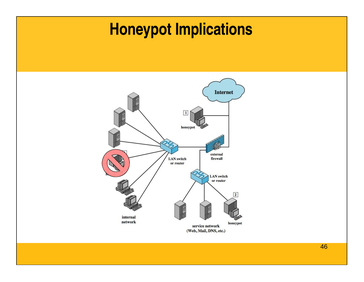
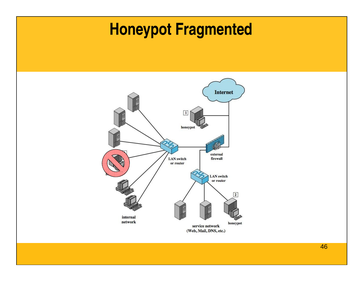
Implications: Implications -> Fragmented (214, 29)
